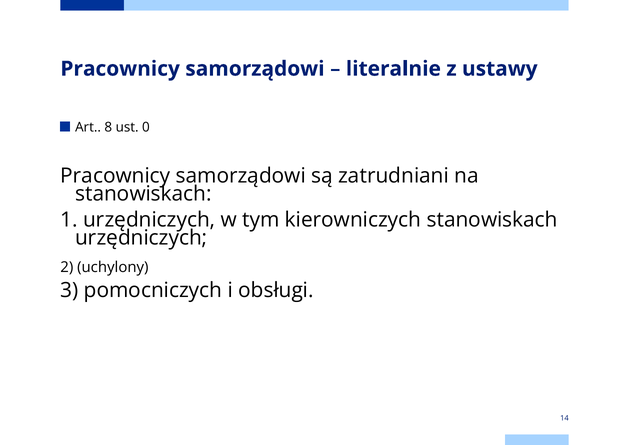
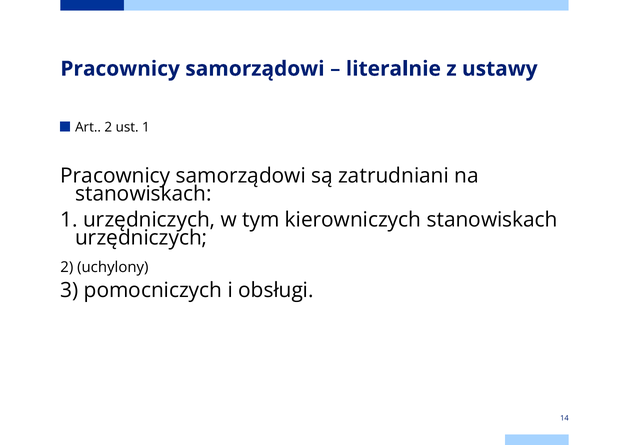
Art 8: 8 -> 2 (108, 127)
ust 0: 0 -> 1 (146, 127)
